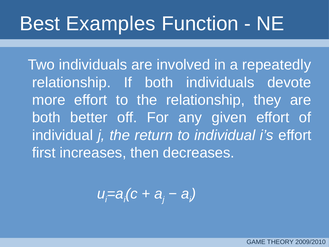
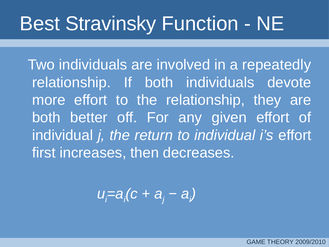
Examples: Examples -> Stravinsky (111, 24)
